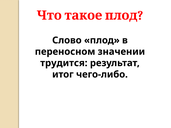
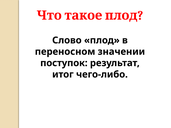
трудится: трудится -> поступок (64, 63)
